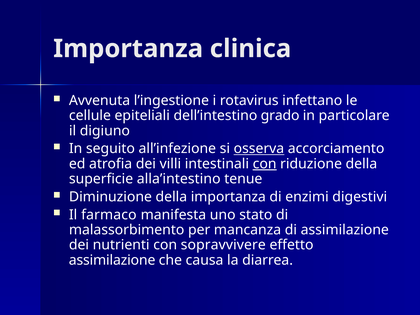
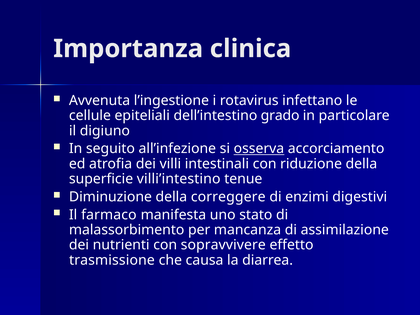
con underline: present -> none (265, 164)
alla’intestino: alla’intestino -> villi’intestino (179, 179)
della importanza: importanza -> correggere (228, 197)
assimilazione: assimilazione -> trasmissione (112, 260)
